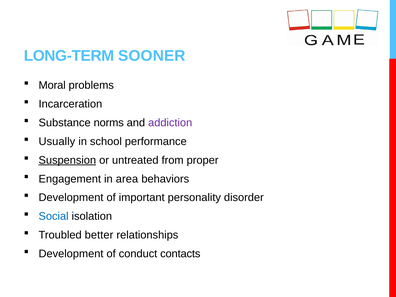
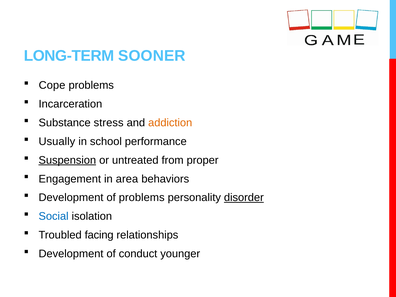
Moral: Moral -> Cope (52, 85)
norms: norms -> stress (109, 123)
addiction colour: purple -> orange (170, 123)
of important: important -> problems (142, 198)
disorder underline: none -> present (244, 198)
better: better -> facing (99, 235)
contacts: contacts -> younger (180, 254)
